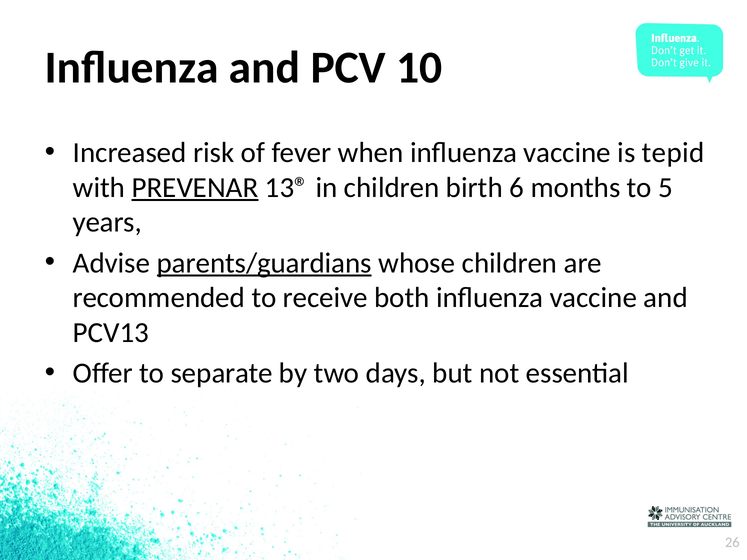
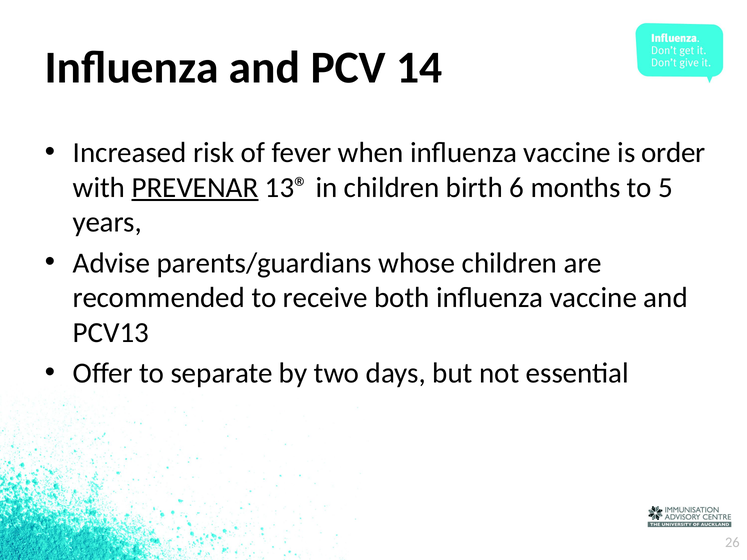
10: 10 -> 14 (419, 68)
tepid: tepid -> order (673, 153)
parents/guardians underline: present -> none (264, 263)
